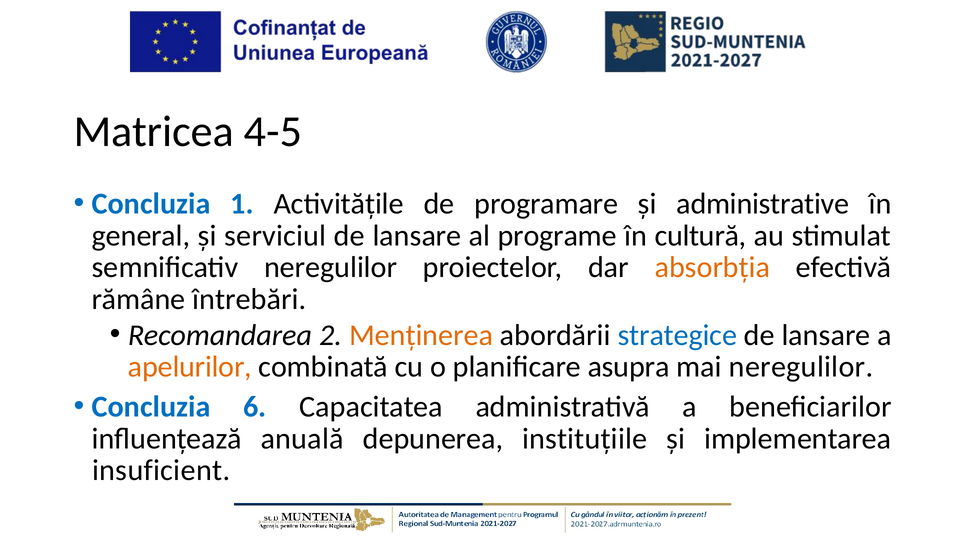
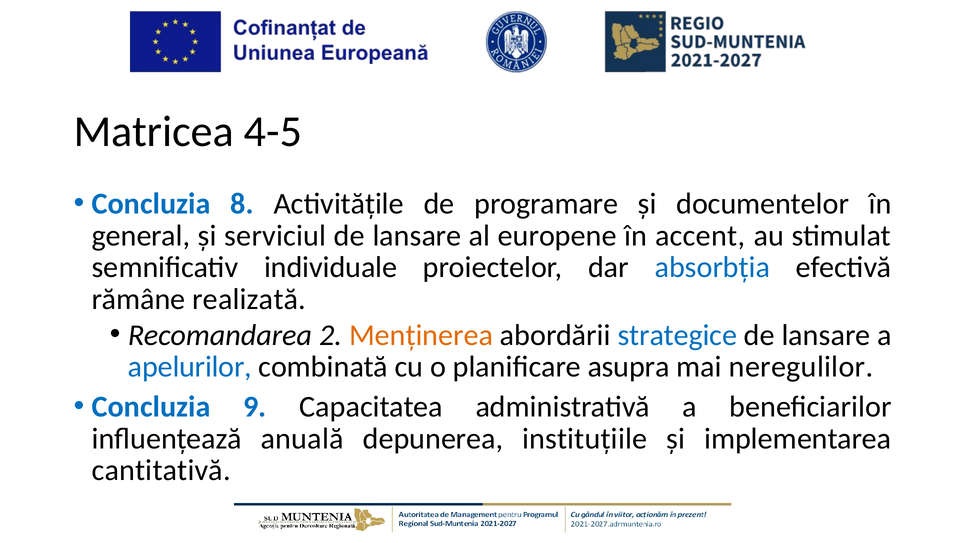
1: 1 -> 8 (242, 204)
administrative: administrative -> documentelor (763, 204)
programe: programe -> europene (557, 236)
cultură: cultură -> accent (700, 236)
semnificativ neregulilor: neregulilor -> individuale (331, 268)
absorbția colour: orange -> blue (712, 268)
întrebări: întrebări -> realizată (249, 299)
apelurilor colour: orange -> blue (190, 367)
6: 6 -> 9 (255, 407)
insuficient: insuficient -> cantitativă (161, 471)
